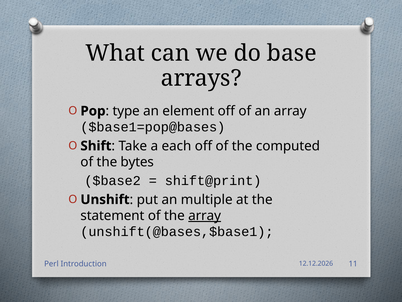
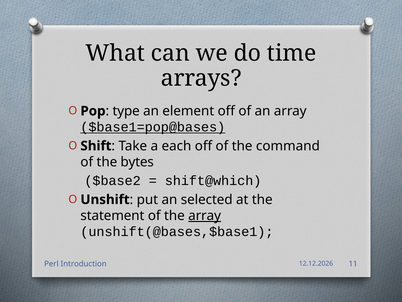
base: base -> time (292, 53)
$base1=pop@bases underline: none -> present (153, 127)
computed: computed -> command (288, 146)
shift@print: shift@print -> shift@which (213, 181)
multiple: multiple -> selected (207, 199)
